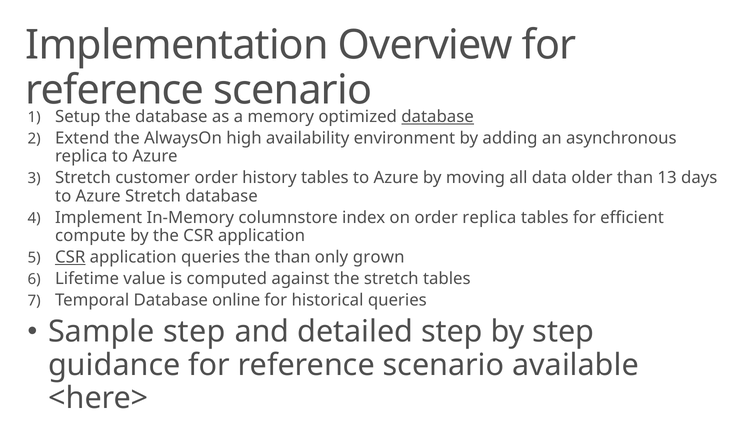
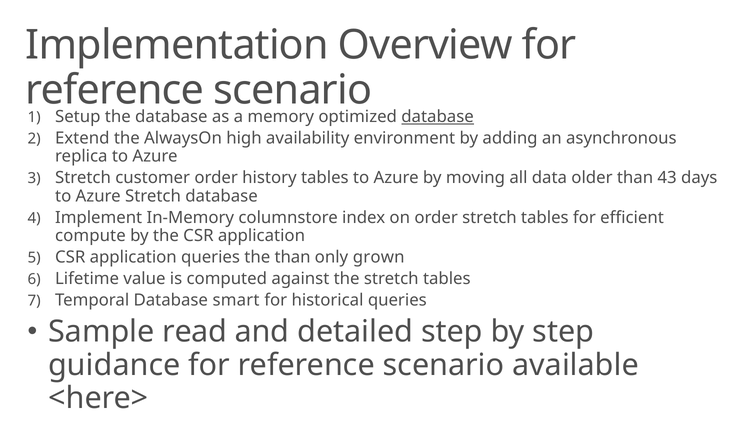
13: 13 -> 43 (667, 178)
order replica: replica -> stretch (489, 218)
CSR underline: present -> none (70, 257)
online: online -> smart (236, 300)
Sample step: step -> read (195, 332)
